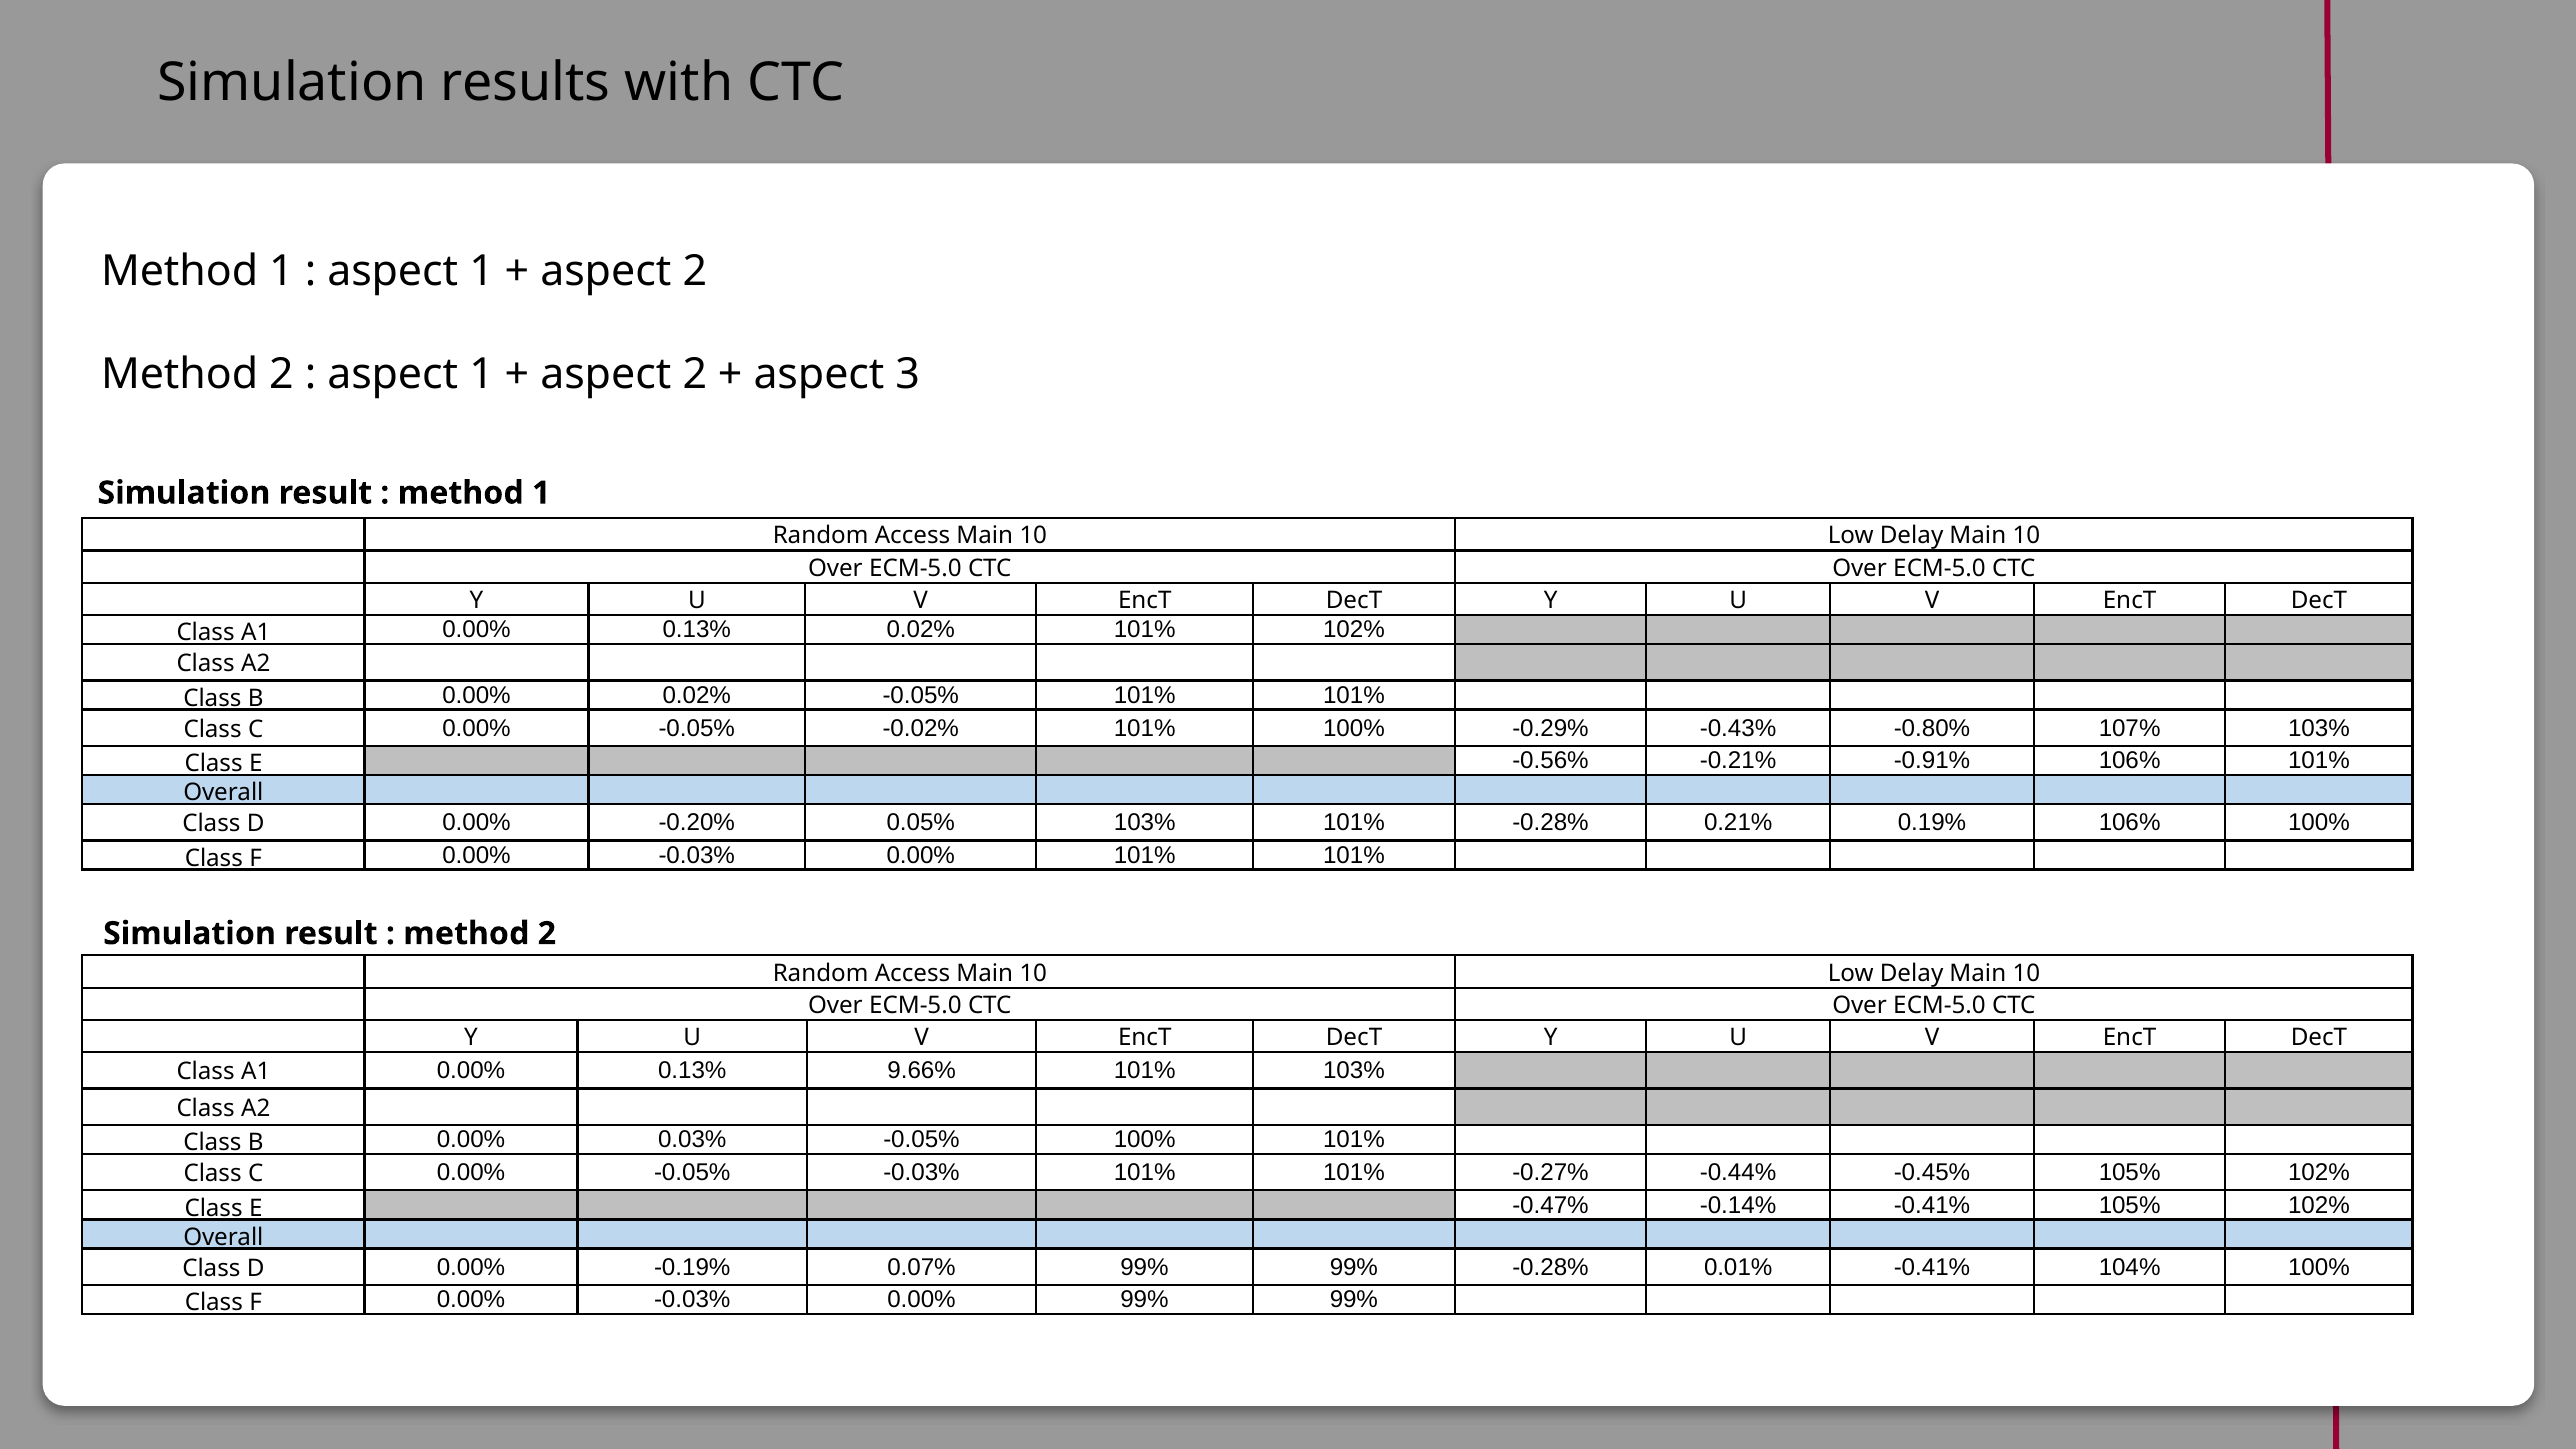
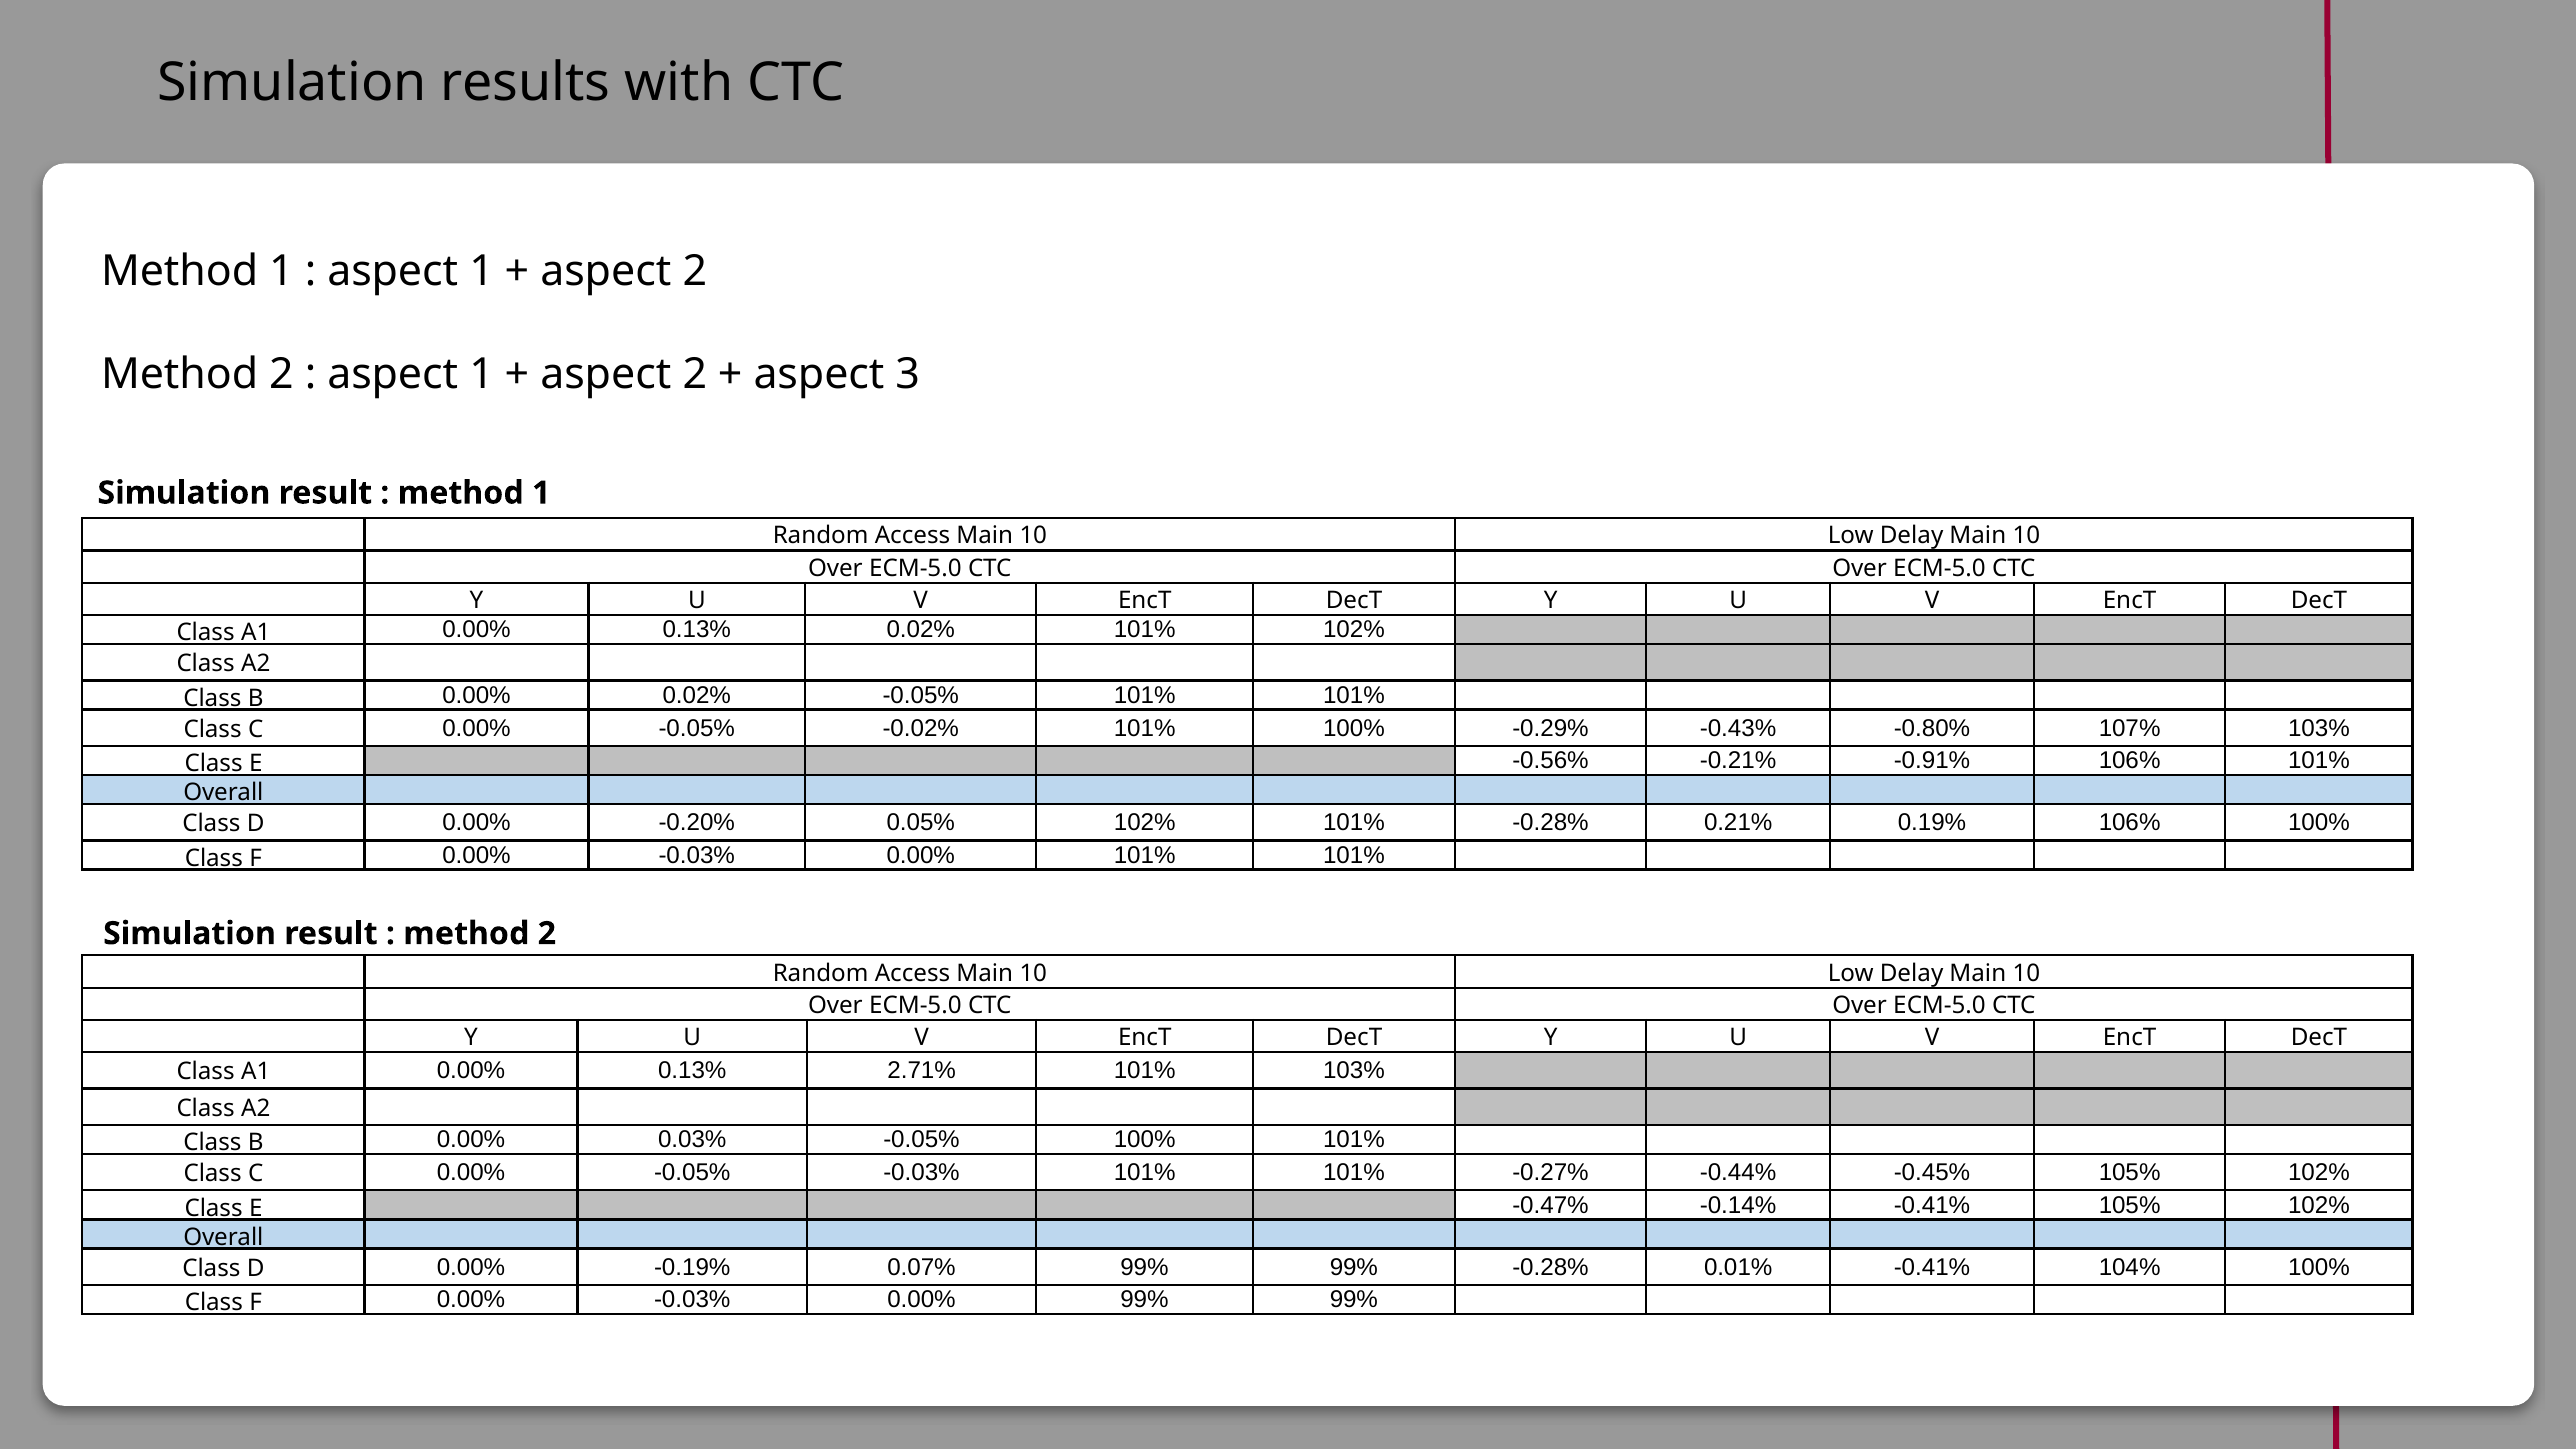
0.05% 103%: 103% -> 102% (1145, 823)
9.66%: 9.66% -> 2.71% (922, 1071)
